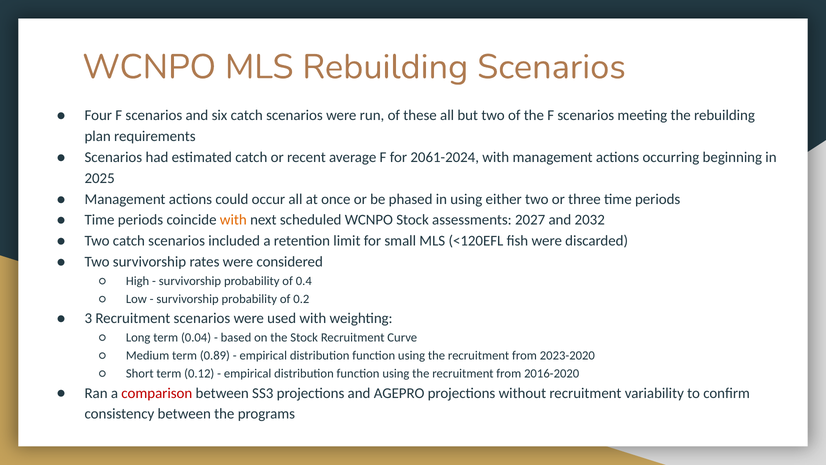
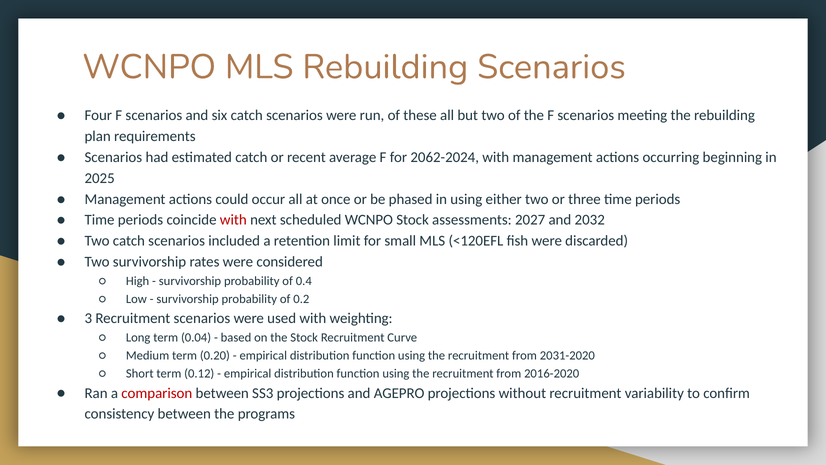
2061-2024: 2061-2024 -> 2062-2024 (445, 157)
with colour: orange -> red (233, 220)
0.89: 0.89 -> 0.20 (215, 355)
2023-2020: 2023-2020 -> 2031-2020 (567, 355)
